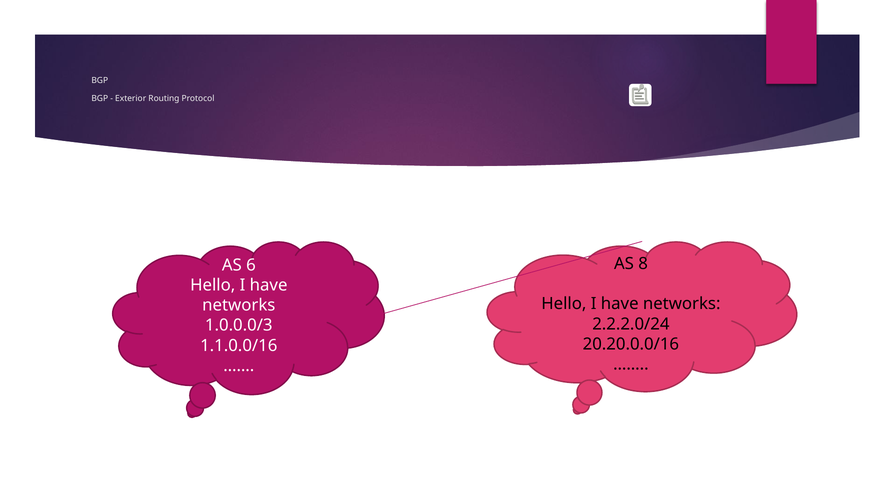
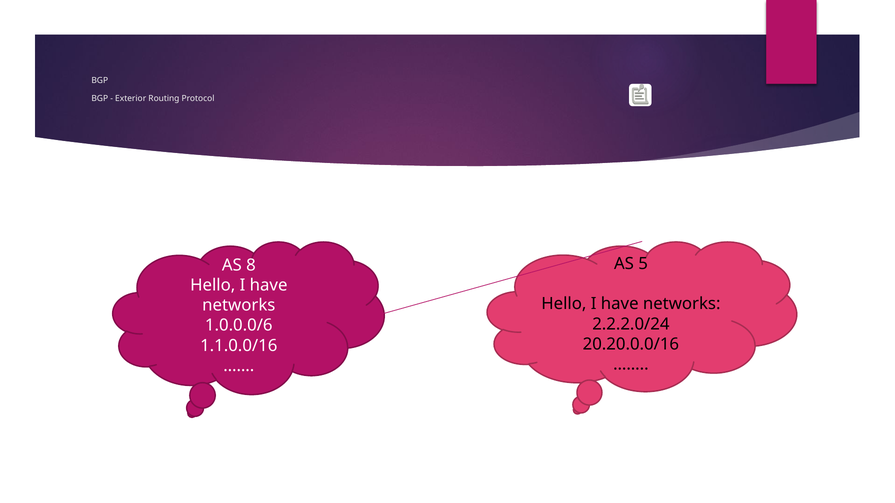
8: 8 -> 5 (643, 264)
6: 6 -> 8 (251, 265)
1.0.0.0/3: 1.0.0.0/3 -> 1.0.0.0/6 (239, 326)
